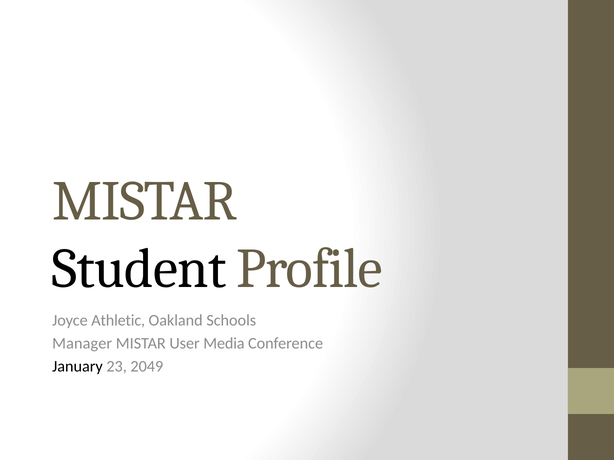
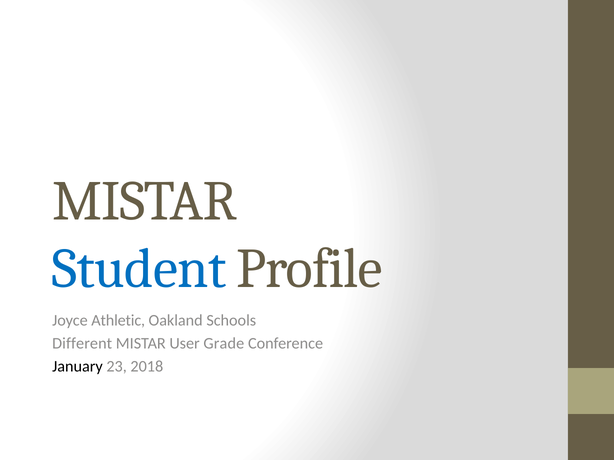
Student colour: black -> blue (139, 269)
Manager: Manager -> Different (82, 344)
Media: Media -> Grade (224, 344)
2049: 2049 -> 2018 (147, 367)
